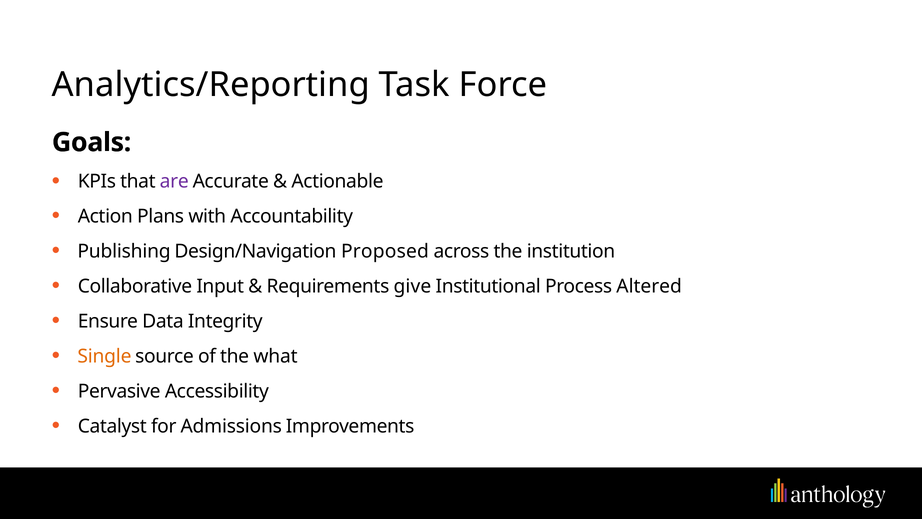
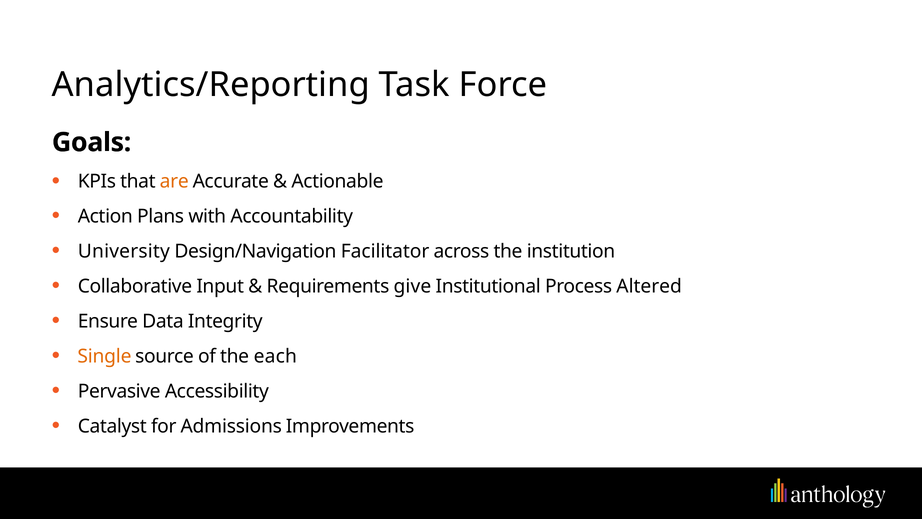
are colour: purple -> orange (174, 181)
Publishing: Publishing -> University (124, 251)
Proposed: Proposed -> Facilitator (385, 251)
what: what -> each (275, 356)
